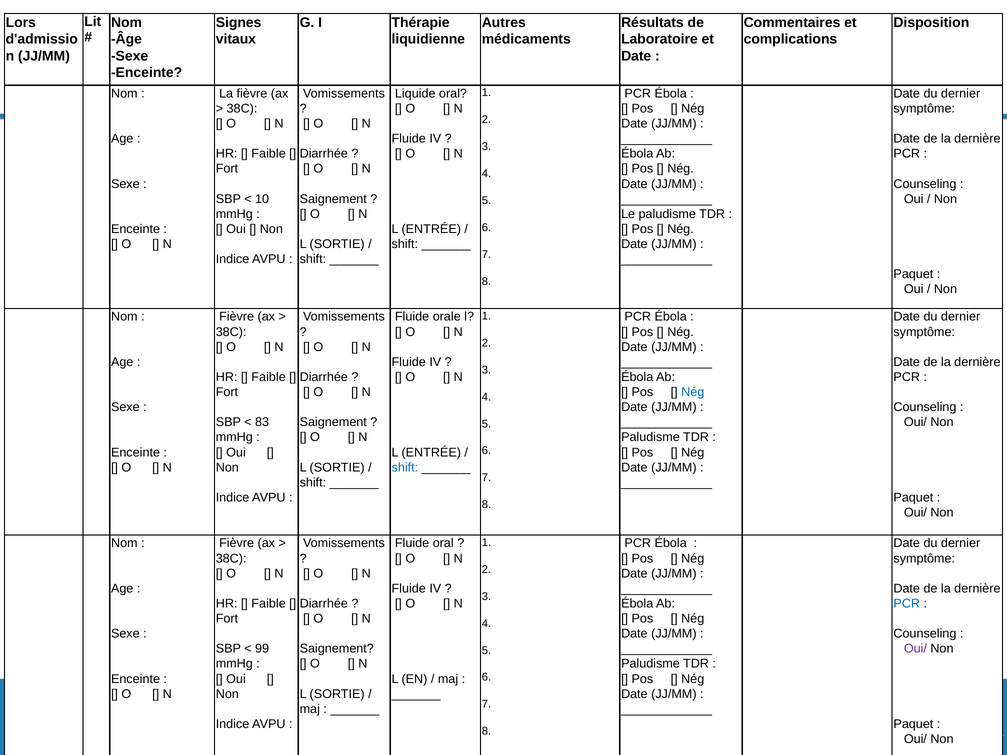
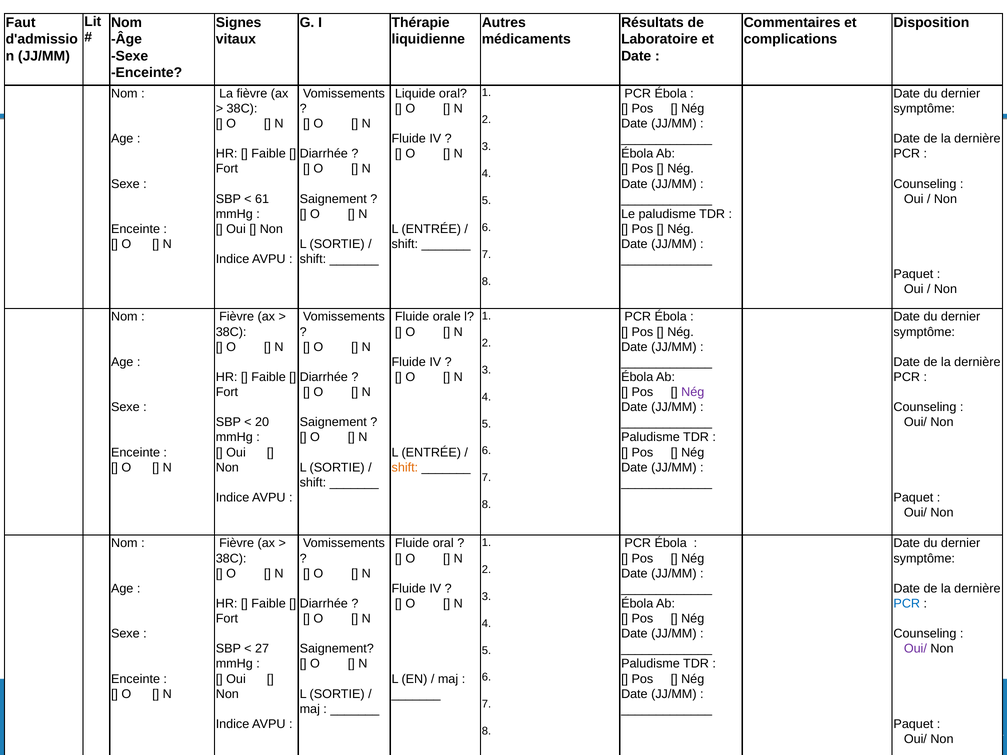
Lors: Lors -> Faut (21, 23)
10: 10 -> 61 (262, 199)
Nég colour: blue -> purple (693, 392)
83: 83 -> 20 (262, 422)
shift colour: blue -> orange (405, 468)
99: 99 -> 27 (262, 649)
